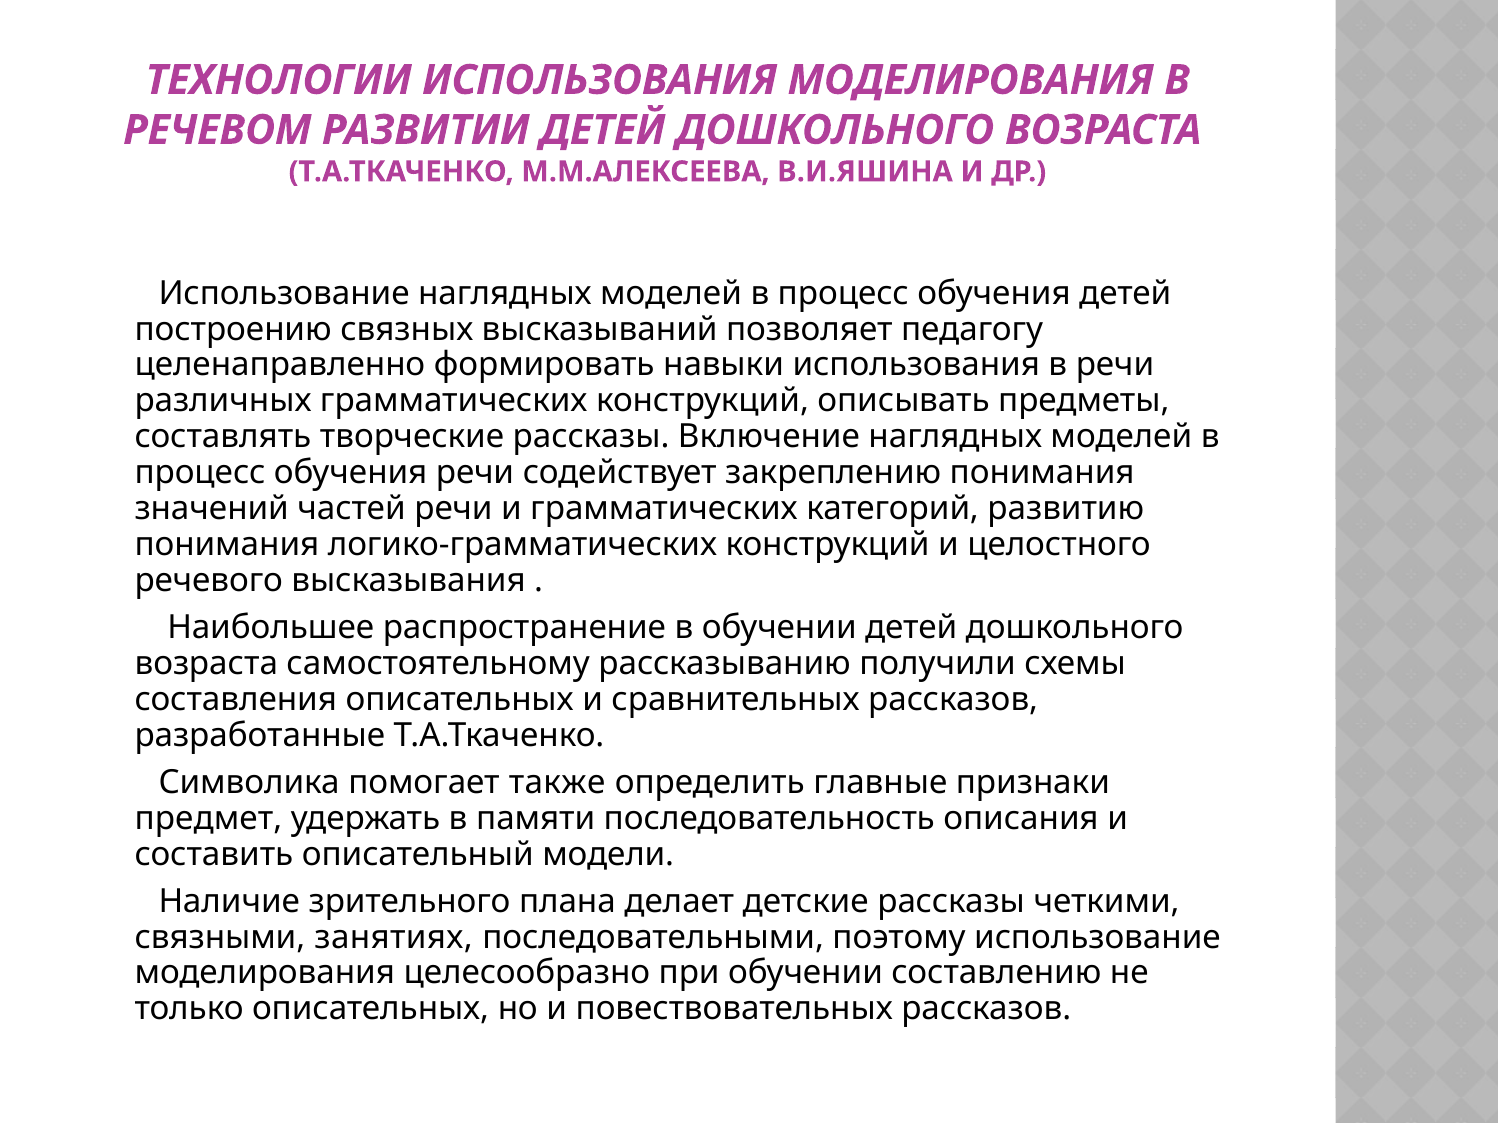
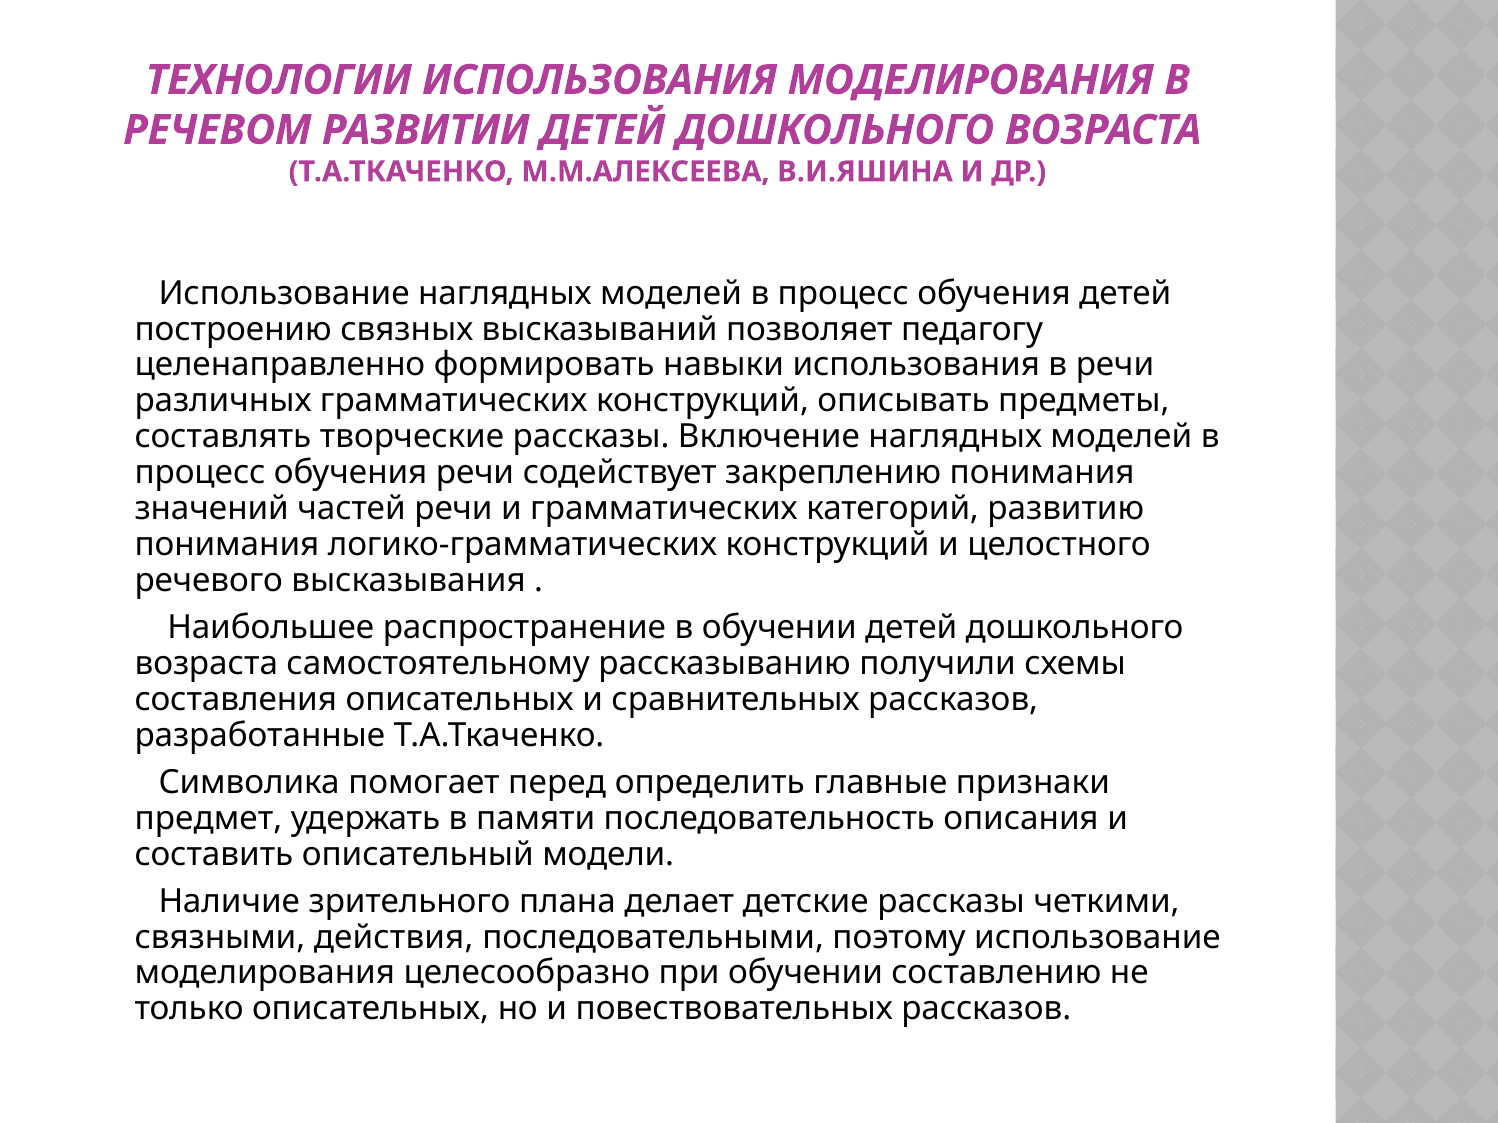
также: также -> перед (557, 783)
занятиях: занятиях -> действия (394, 938)
